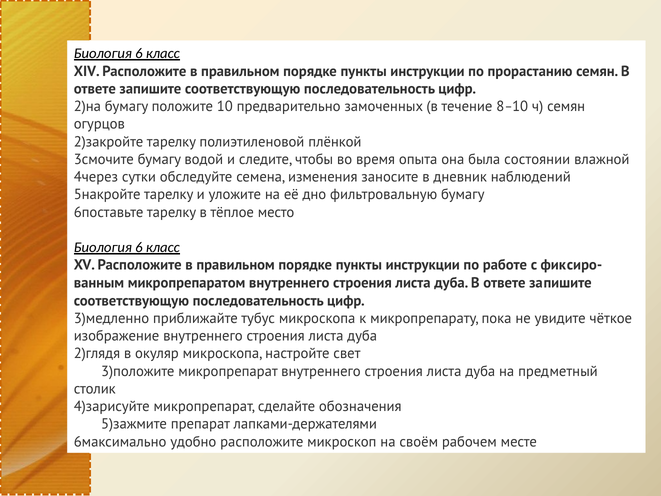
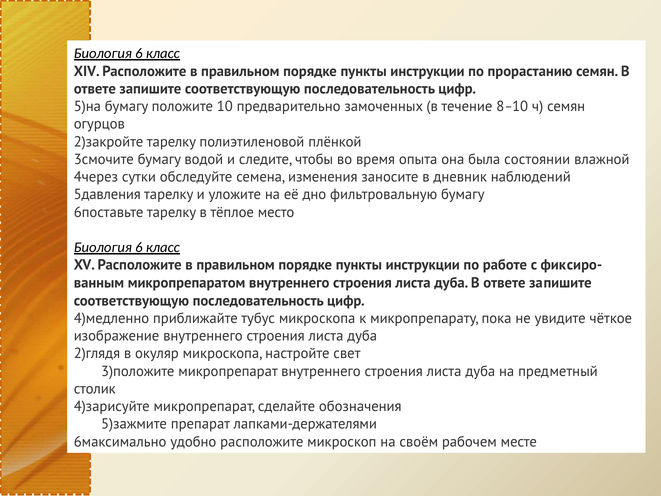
2)на: 2)на -> 5)на (87, 106)
5накройте: 5накройте -> 5давления (107, 194)
3)медленно: 3)медленно -> 4)медленно (111, 318)
